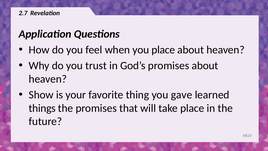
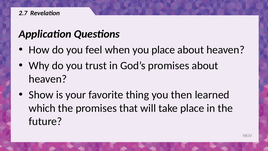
gave: gave -> then (181, 95)
things: things -> which (42, 108)
